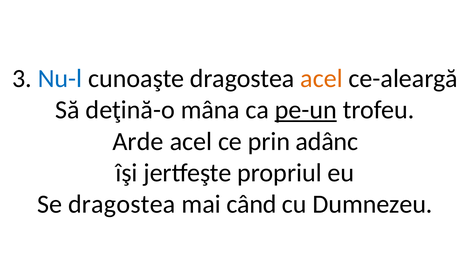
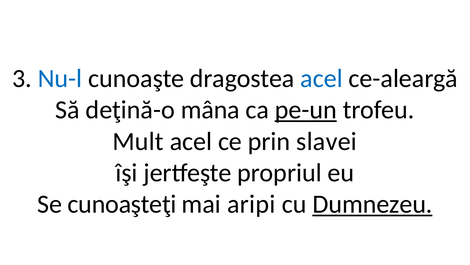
acel colour: orange -> blue (322, 78)
Arde: Arde -> Mult (138, 141)
adânc: adânc -> slavei (327, 141)
Se dragostea: dragostea -> cunoaşteţi (122, 204)
când: când -> aripi (251, 204)
Dumnezeu underline: none -> present (372, 204)
